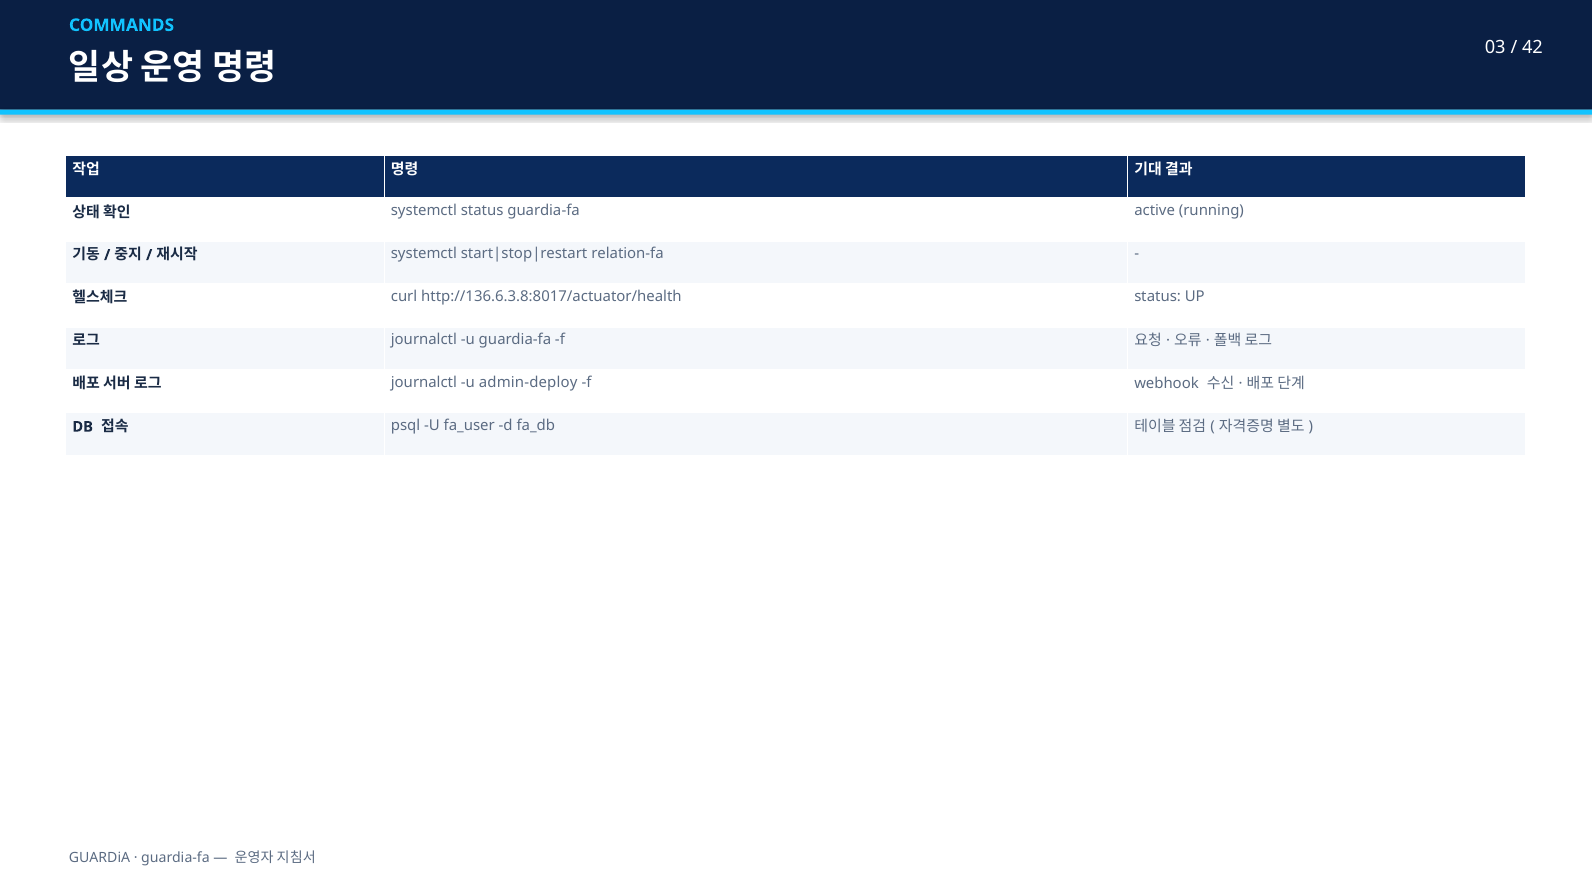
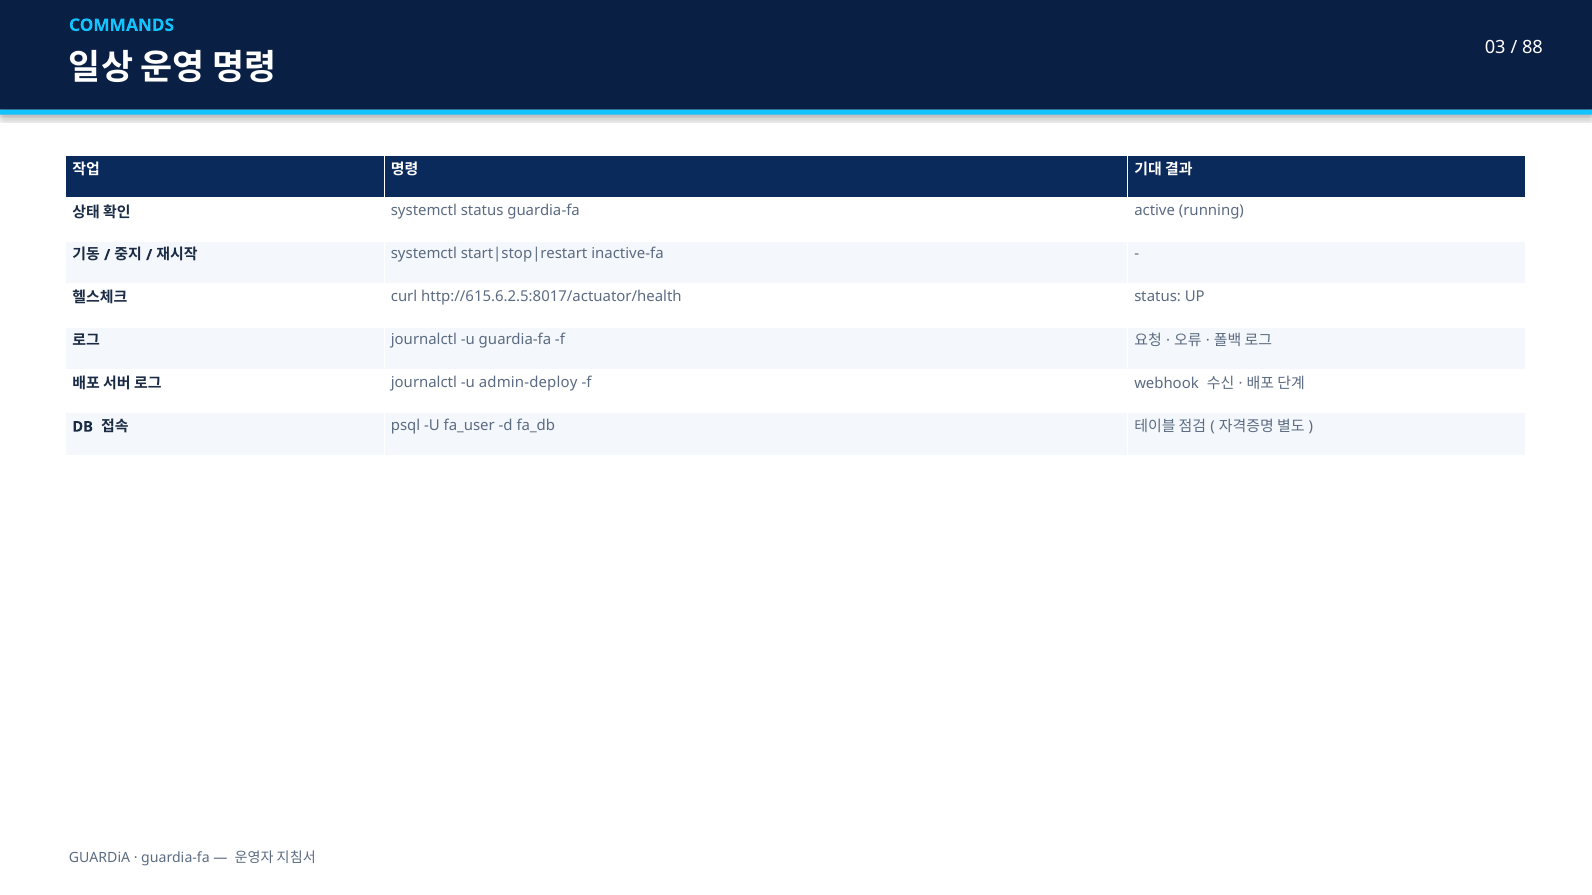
42: 42 -> 88 (1532, 47)
relation-fa: relation-fa -> inactive-fa (627, 254)
http://136.6.3.8:8017/actuator/health: http://136.6.3.8:8017/actuator/health -> http://615.6.2.5:8017/actuator/health (551, 297)
